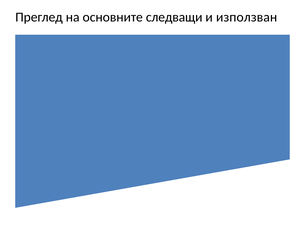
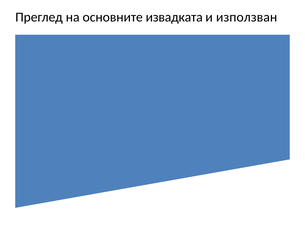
следващи: следващи -> извадката (174, 17)
